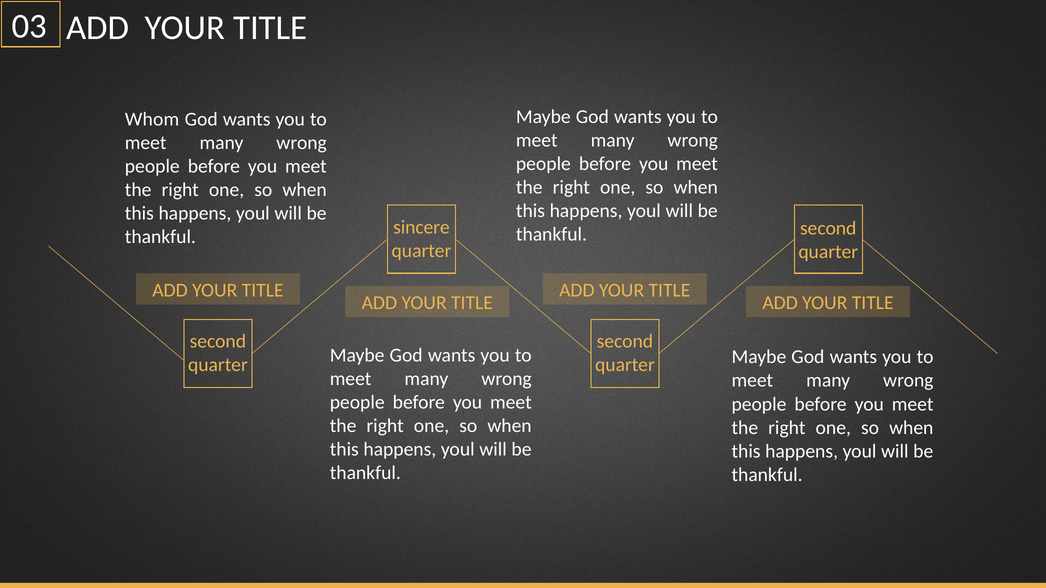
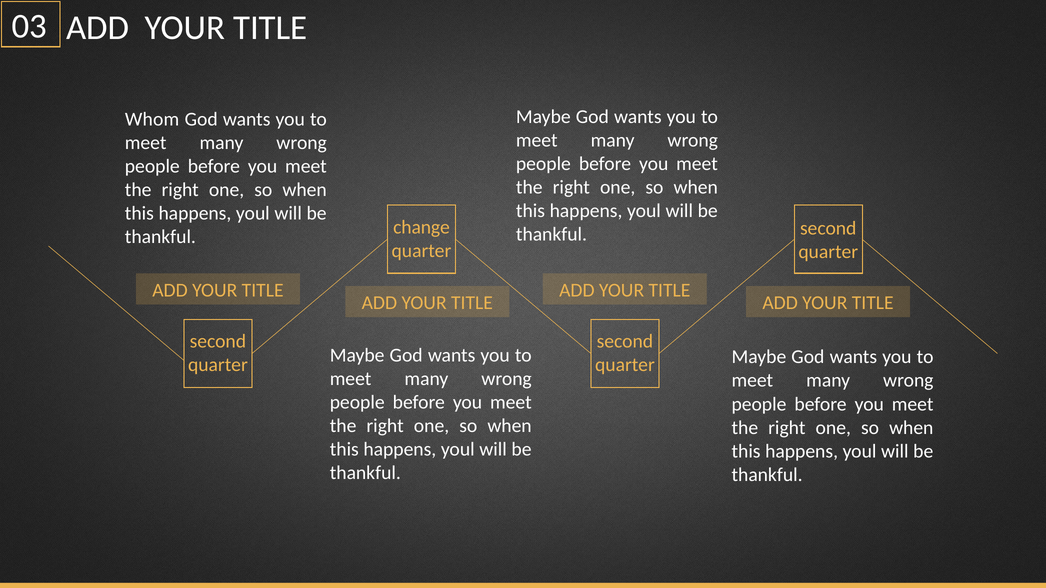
sincere: sincere -> change (421, 227)
